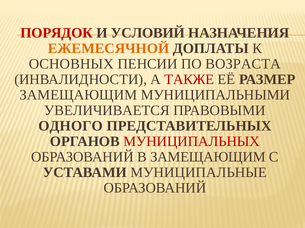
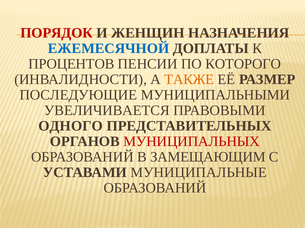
УСЛОВИЙ: УСЛОВИЙ -> ЖЕНЩИН (148, 33)
ЕЖЕМЕСЯЧНОЙ colour: orange -> blue (109, 49)
ОСНОВНЫХ: ОСНОВНЫХ -> ПРОЦЕНТОВ (71, 64)
ВОЗРАСТА: ВОЗРАСТА -> КОТОРОГО (243, 64)
ТАКЖЕ colour: red -> orange (189, 80)
ЗАМЕЩАЮЩИМ: ЗАМЕЩАЮЩИМ -> ПОСЛЕДУЮЩИЕ (78, 95)
